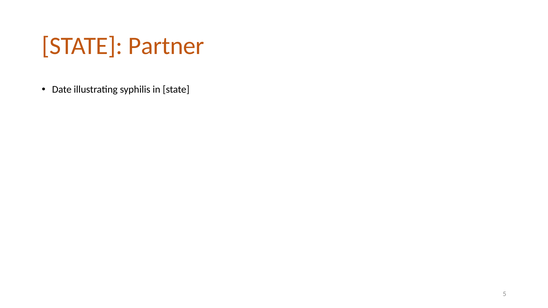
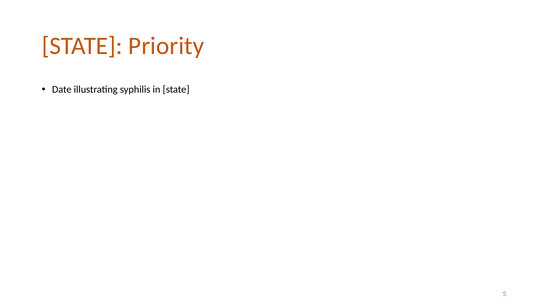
Partner: Partner -> Priority (166, 46)
